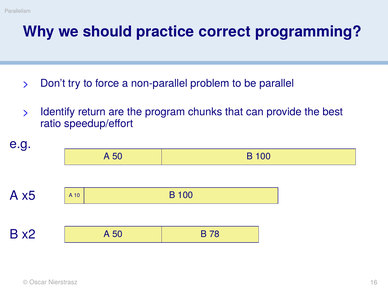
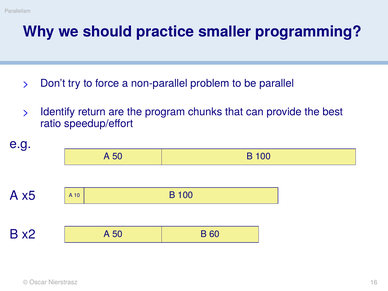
correct: correct -> smaller (225, 32)
78: 78 -> 60 (214, 234)
